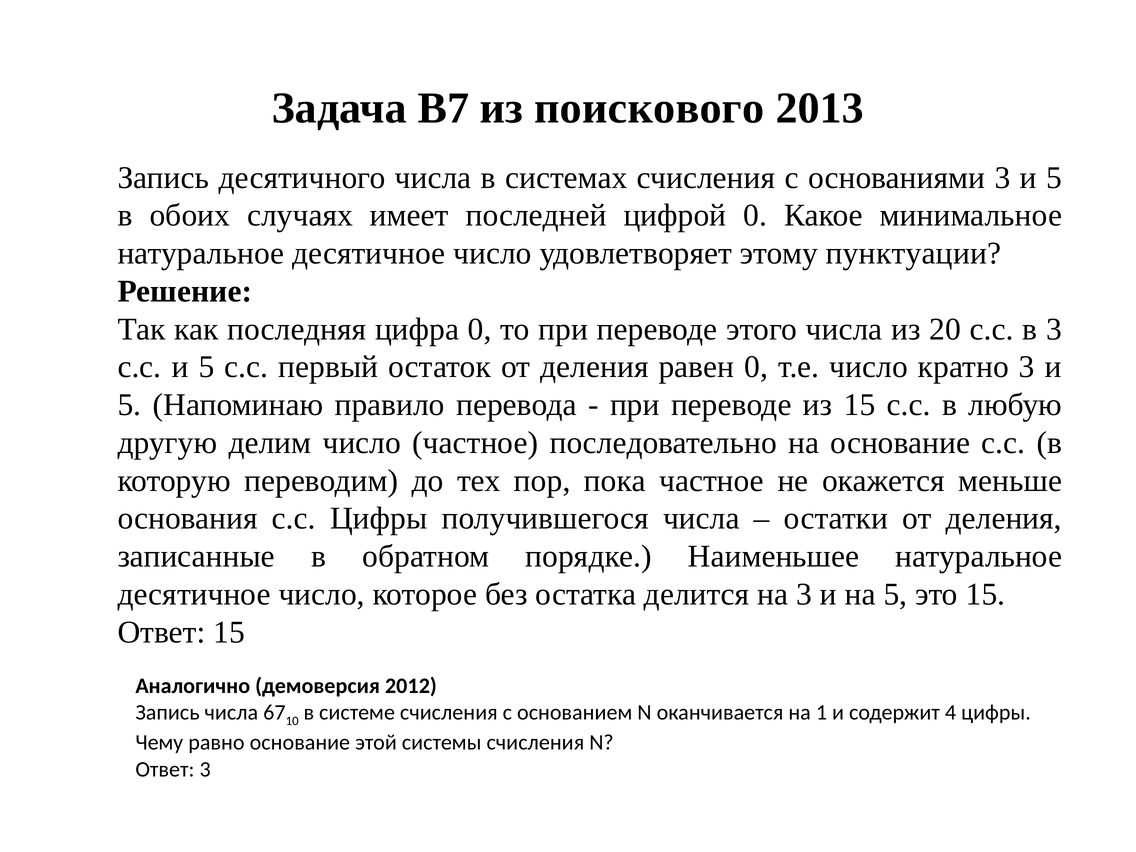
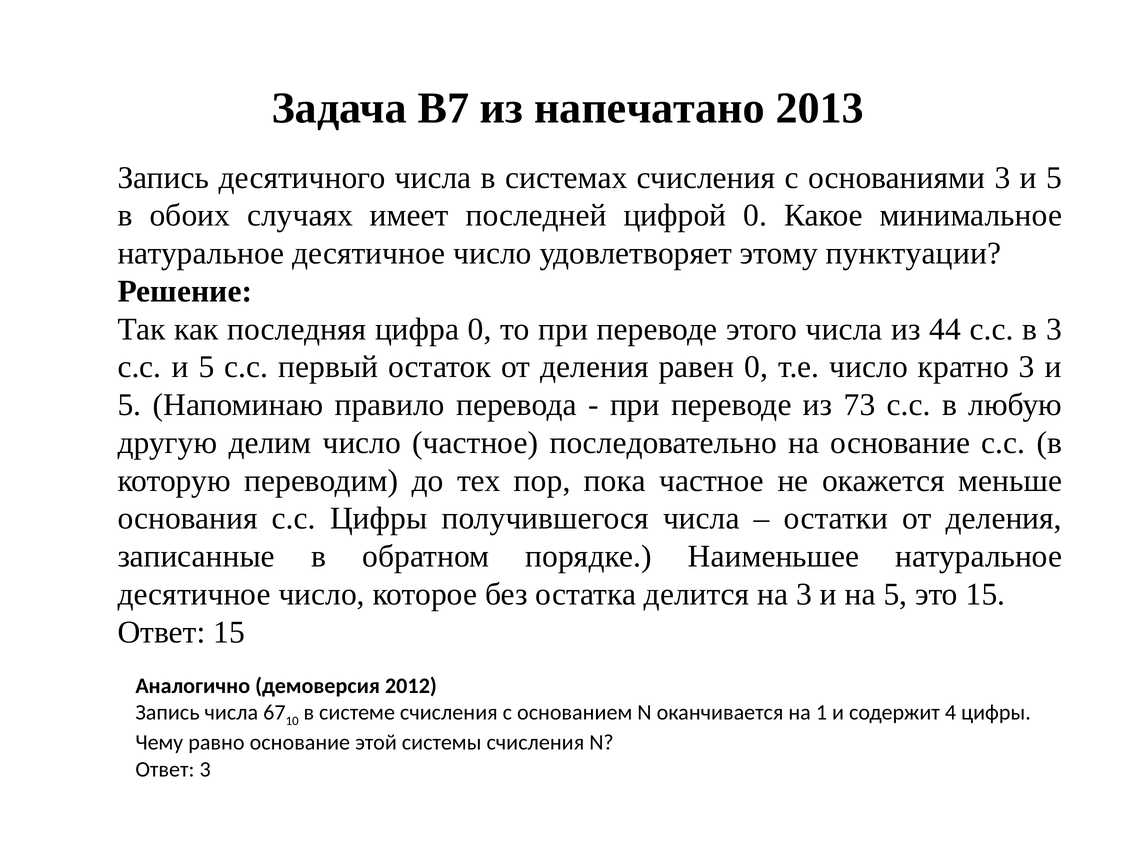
поискового: поискового -> напечатано (649, 108)
20: 20 -> 44 (945, 329)
из 15: 15 -> 73 (860, 405)
